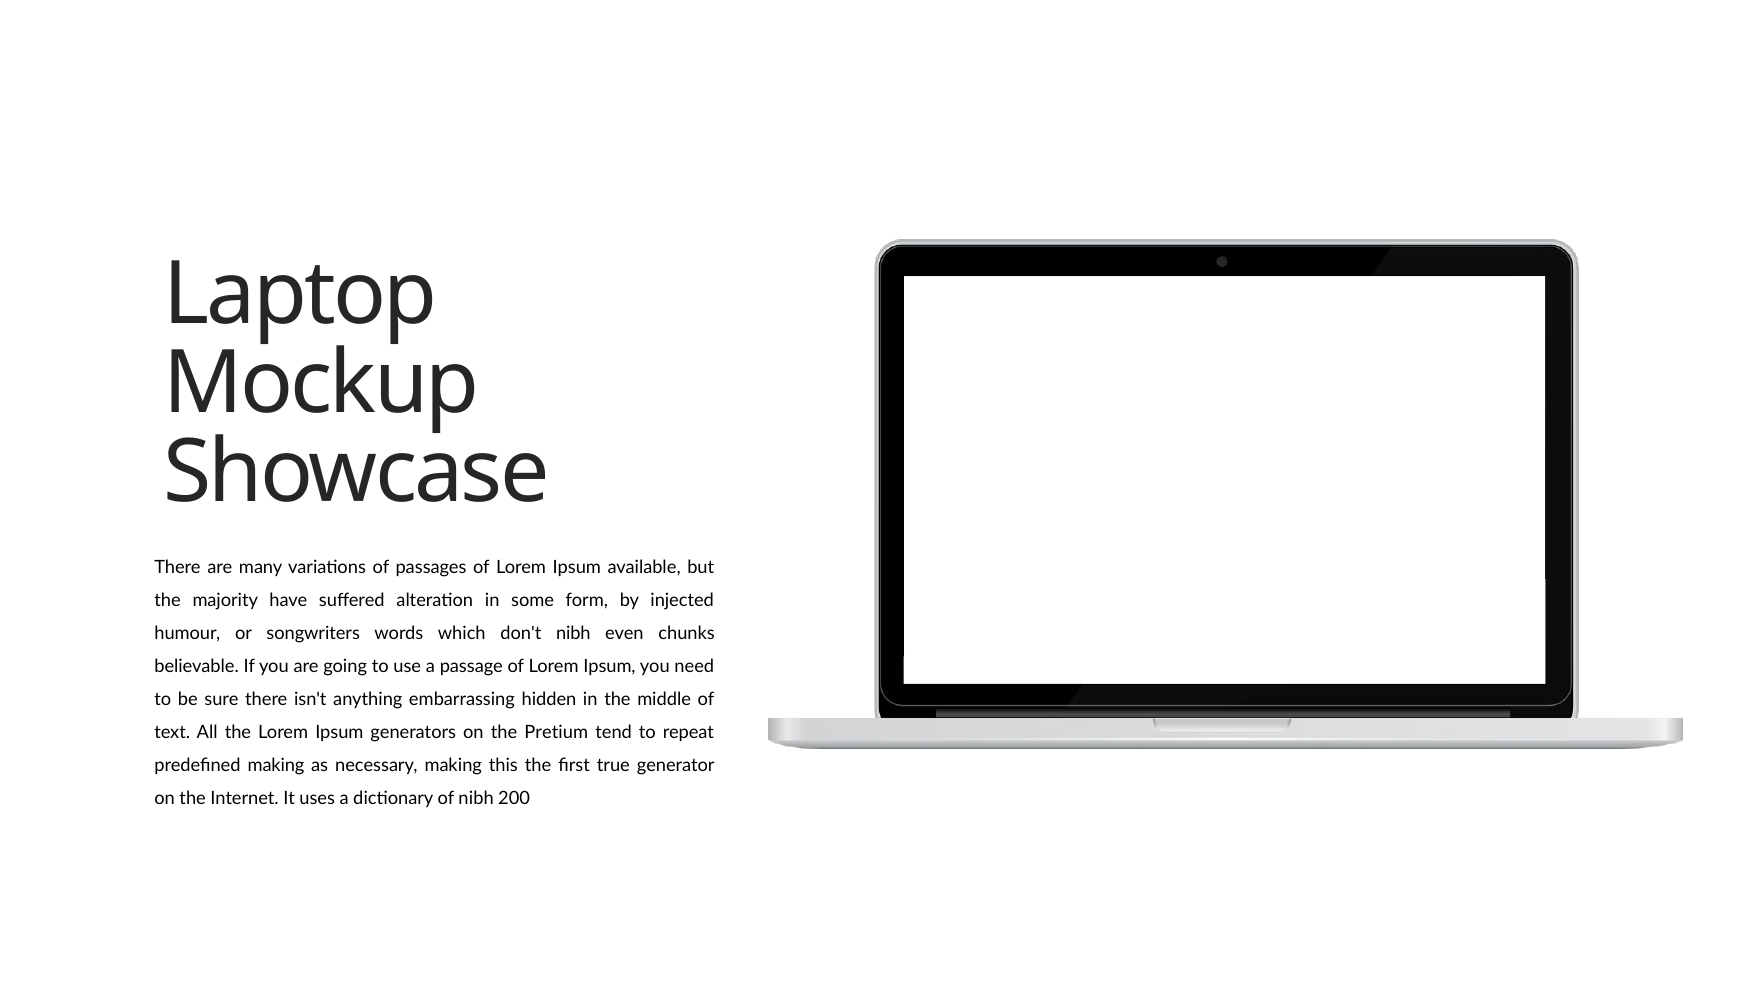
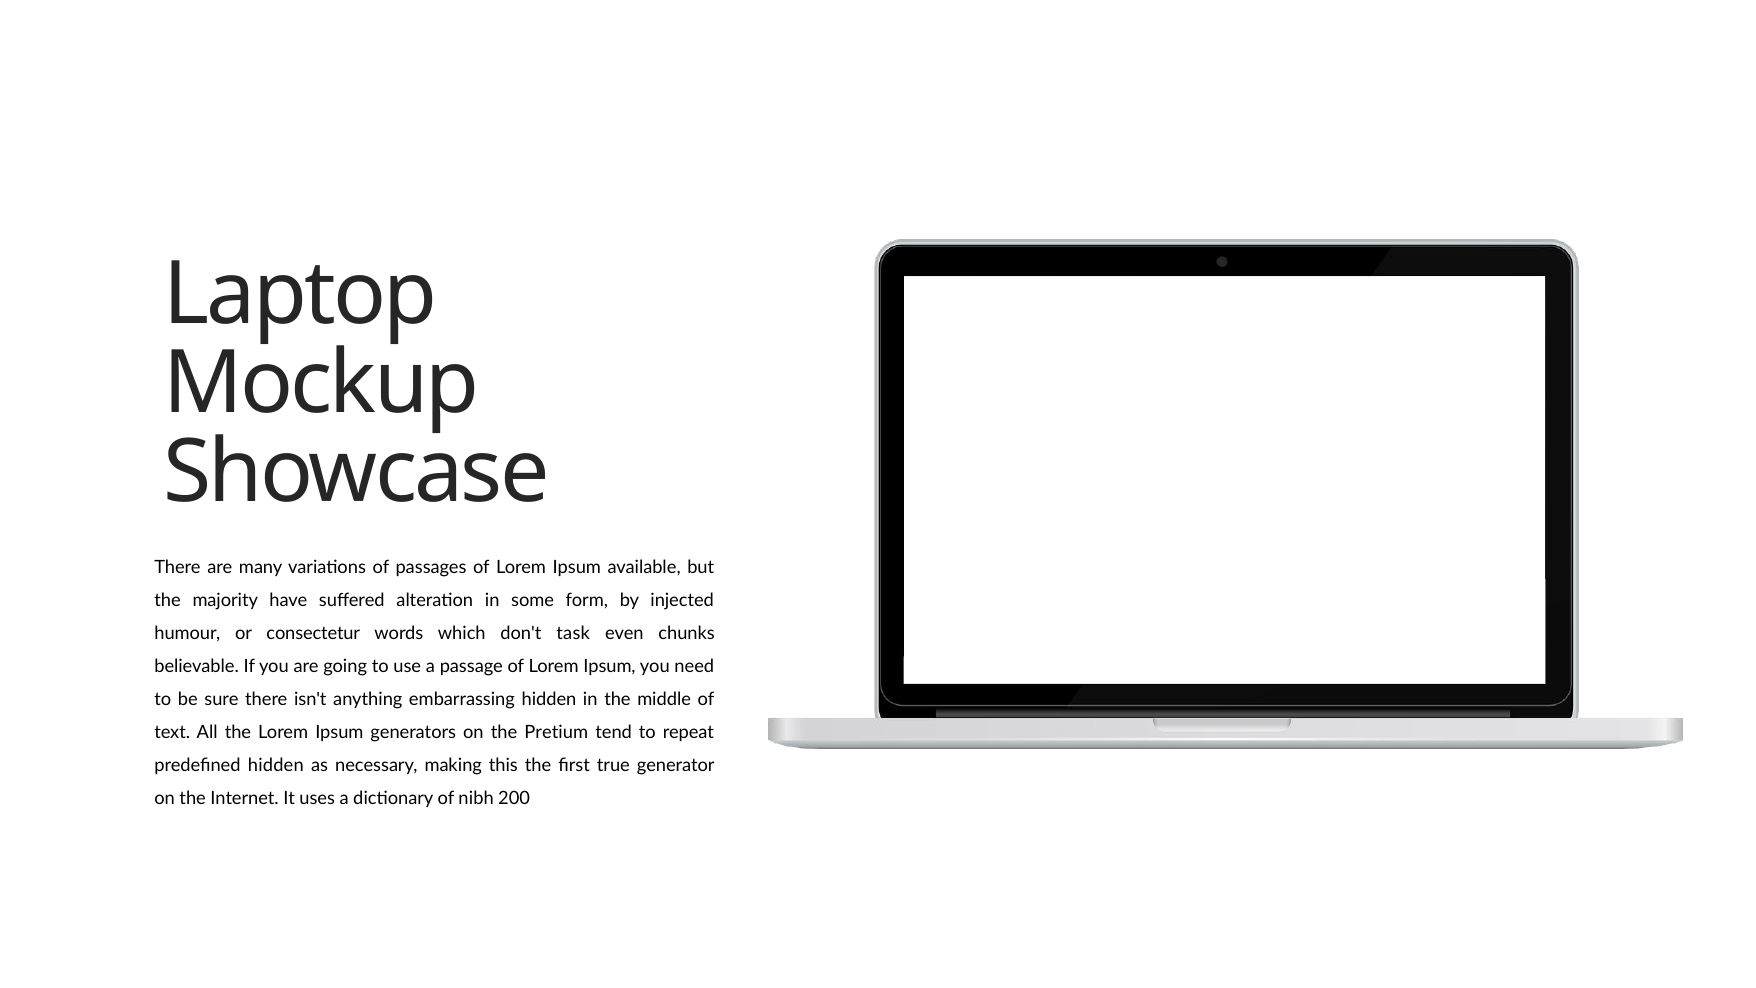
songwriters: songwriters -> consectetur (313, 633)
don't nibh: nibh -> task (573, 633)
predefined making: making -> hidden (276, 765)
